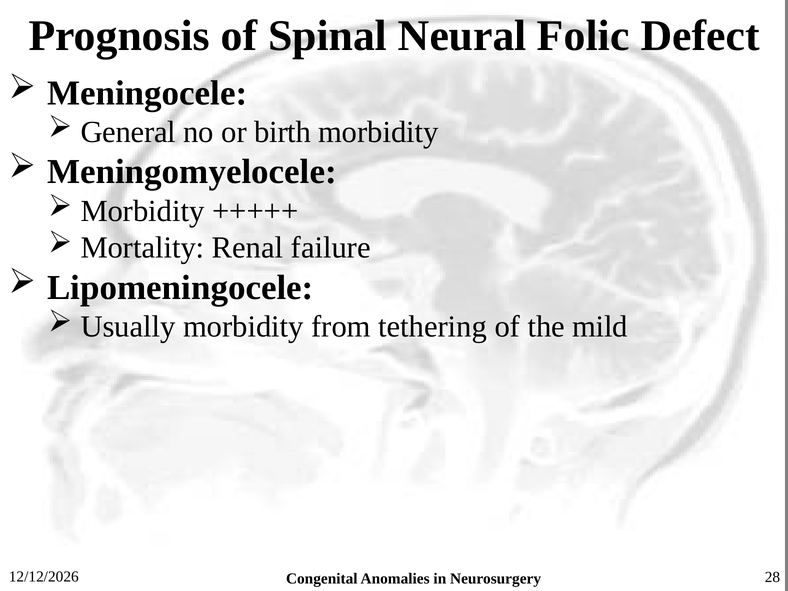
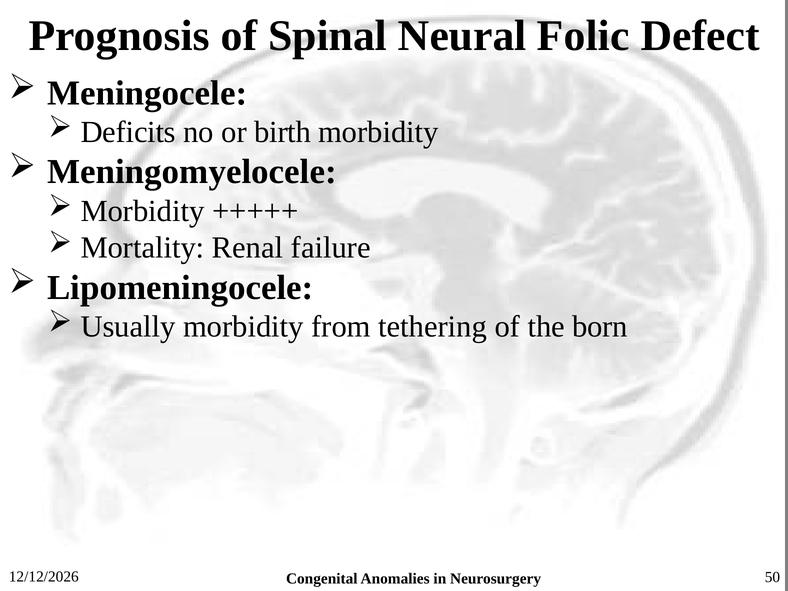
General: General -> Deficits (128, 132)
mild: mild -> born (600, 327)
28: 28 -> 50 (772, 577)
